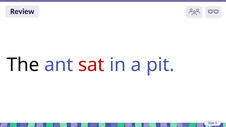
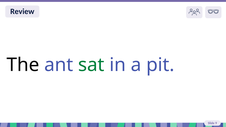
sat colour: red -> green (91, 65)
